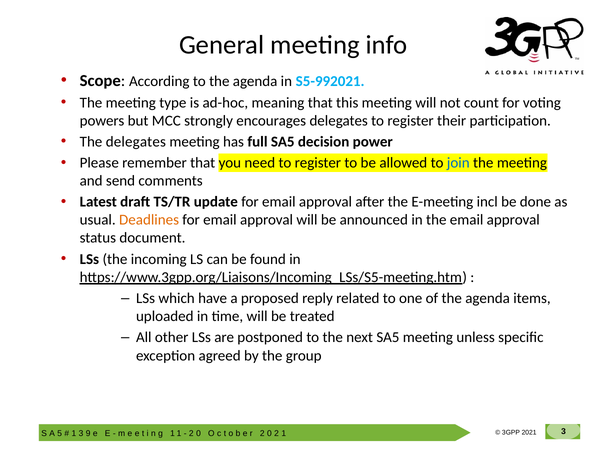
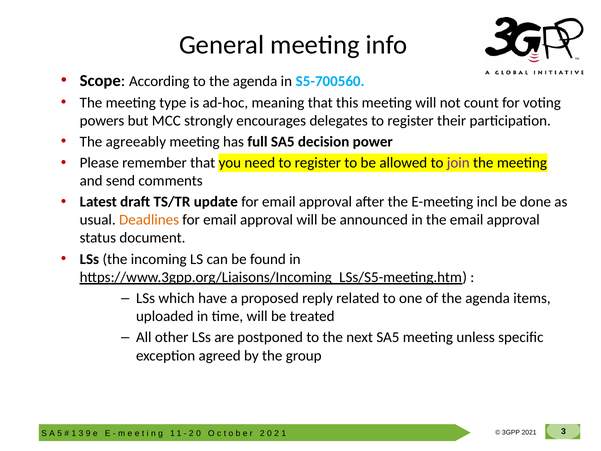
S5-992021: S5-992021 -> S5-700560 (330, 81)
The delegates: delegates -> agreeably (136, 142)
join colour: blue -> purple (458, 163)
